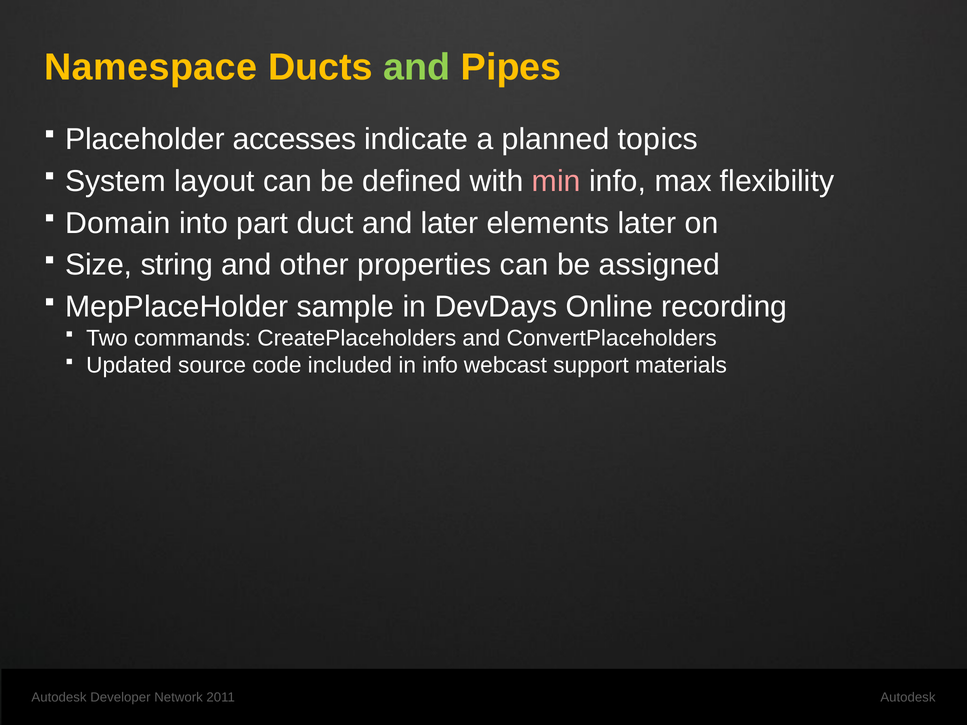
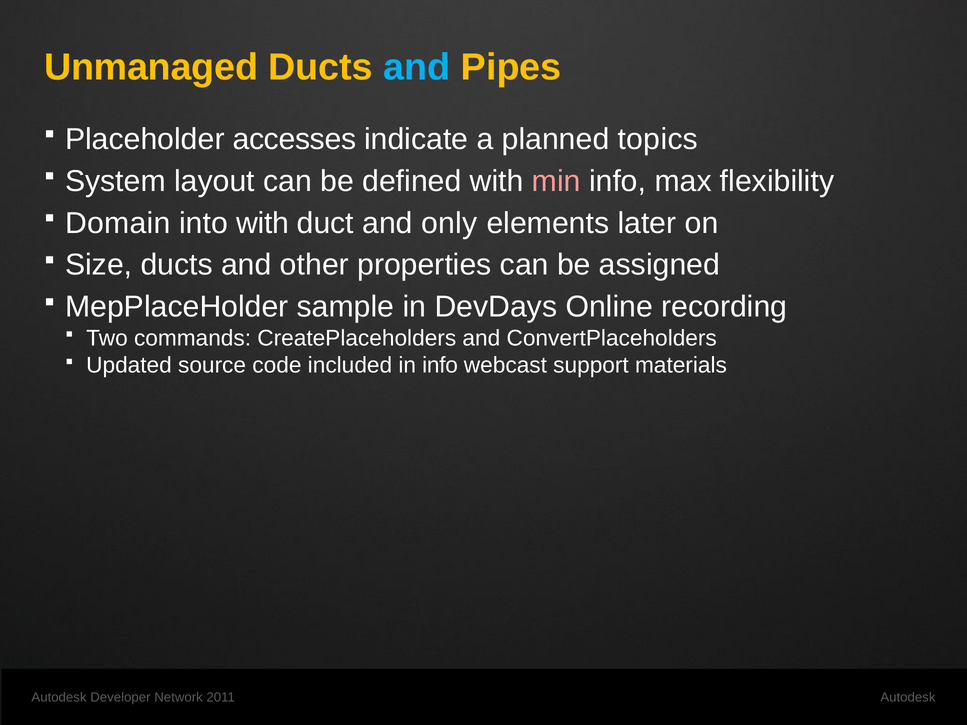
Namespace: Namespace -> Unmanaged (151, 67)
and colour: light green -> light blue (417, 67)
into part: part -> with (262, 223)
and later: later -> only (449, 223)
Size string: string -> ducts (177, 265)
